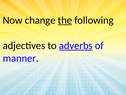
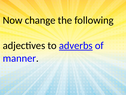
the underline: present -> none (65, 20)
